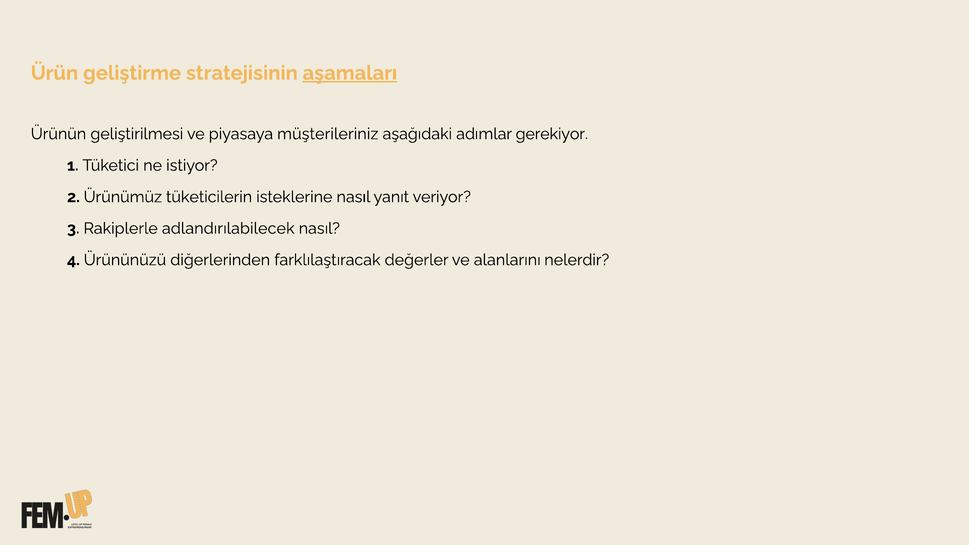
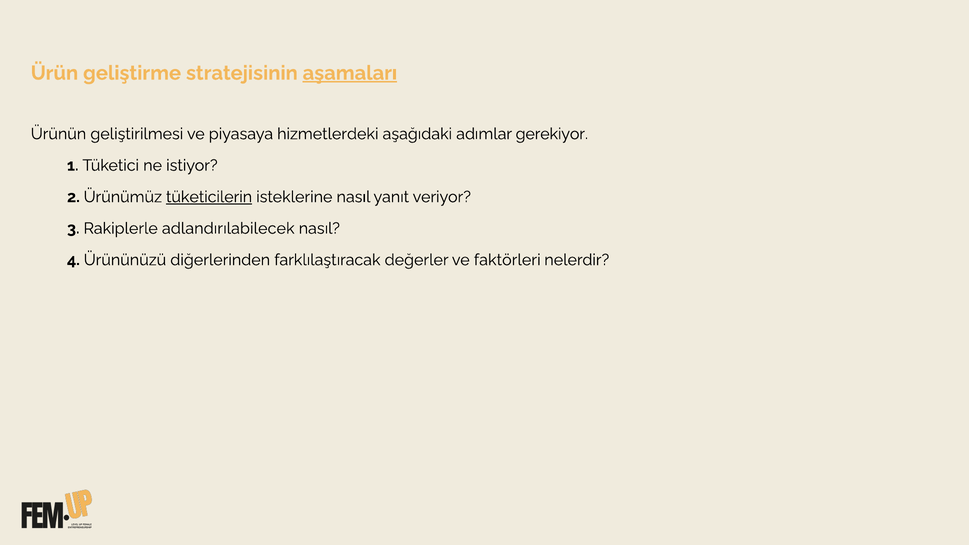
müşterileriniz: müşterileriniz -> hizmetlerdeki (328, 134)
tüketicilerin underline: none -> present (209, 197)
alanlarını: alanlarını -> faktörleri (507, 260)
